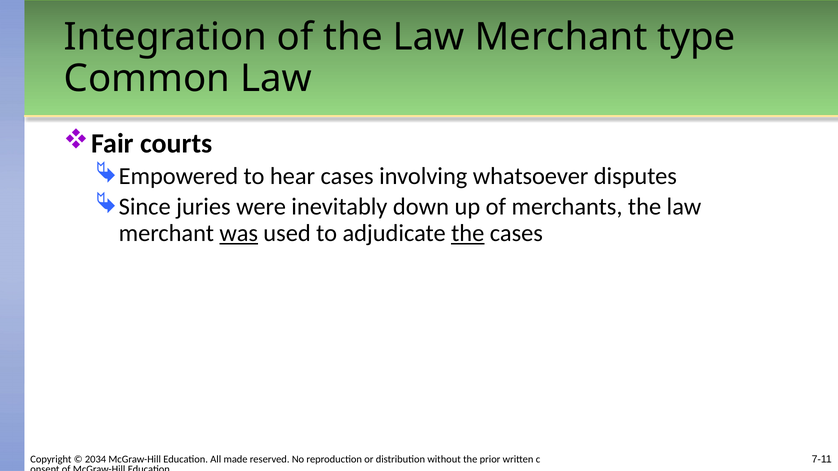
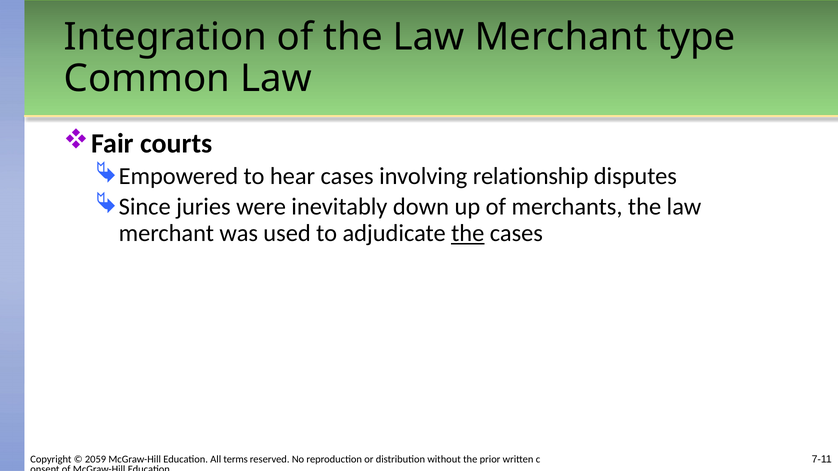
whatsoever: whatsoever -> relationship (531, 176)
was underline: present -> none (239, 233)
2034: 2034 -> 2059 (96, 459)
made: made -> terms (236, 459)
